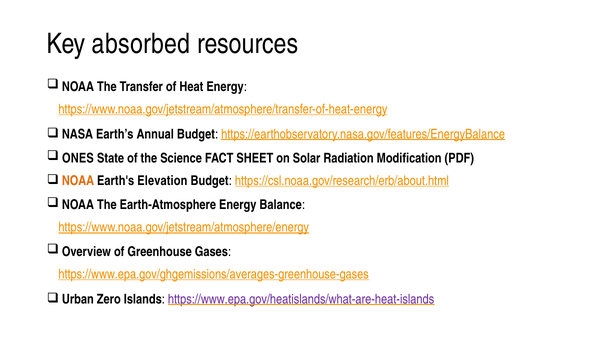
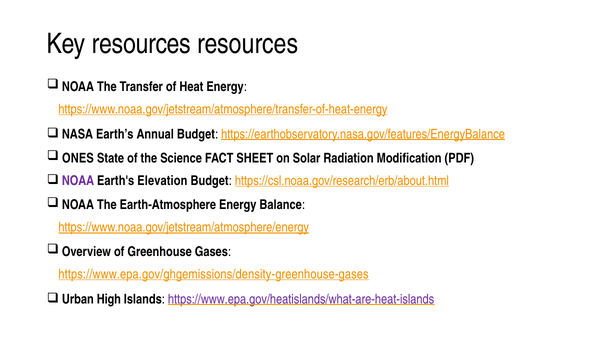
Key absorbed: absorbed -> resources (141, 44)
NOAA colour: orange -> purple (78, 181)
https://www.epa.gov/ghgemissions/averages-greenhouse-gases: https://www.epa.gov/ghgemissions/averages-greenhouse-gases -> https://www.epa.gov/ghgemissions/density-greenhouse-gases (213, 274)
Zero: Zero -> High (109, 299)
